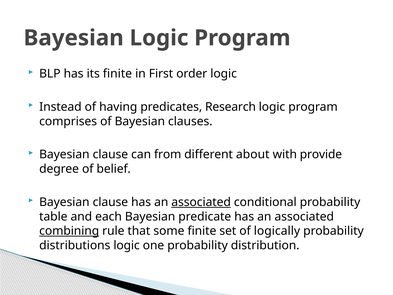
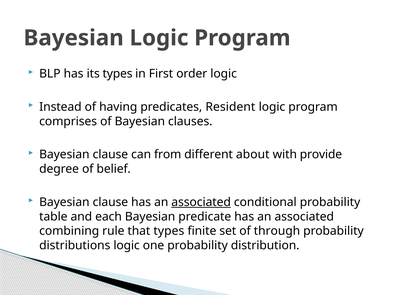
its finite: finite -> types (118, 74)
Research: Research -> Resident (230, 107)
combining underline: present -> none (69, 231)
that some: some -> types (169, 231)
logically: logically -> through (277, 231)
